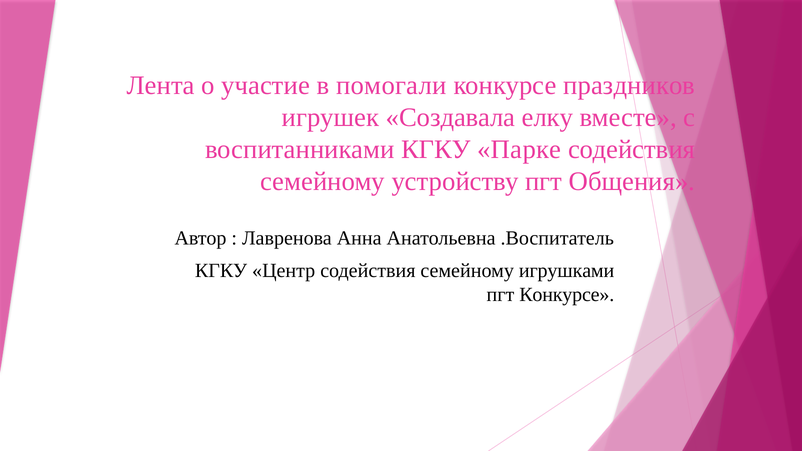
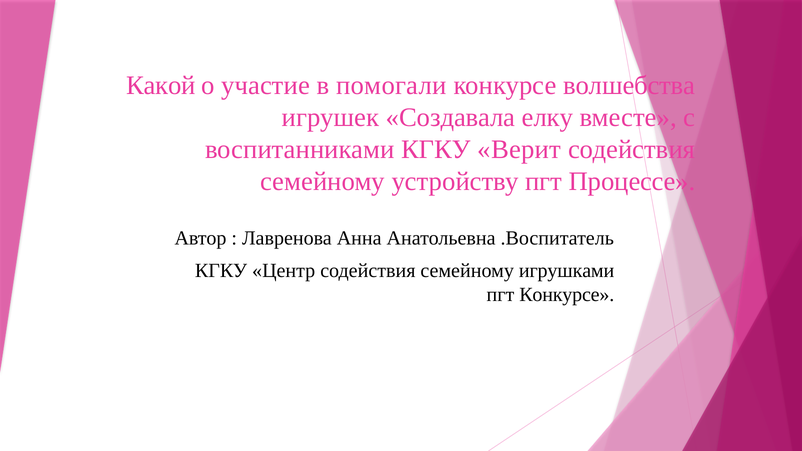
Лента: Лента -> Какой (161, 85)
праздников: праздников -> волшебства (629, 85)
Парке: Парке -> Верит (519, 149)
Общения: Общения -> Процессе (632, 182)
